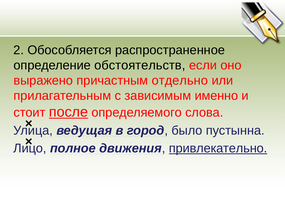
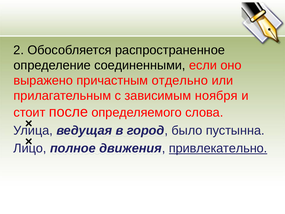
обстоятельств: обстоятельств -> соединенными (140, 65)
именно: именно -> ноября (216, 96)
после underline: present -> none (68, 112)
